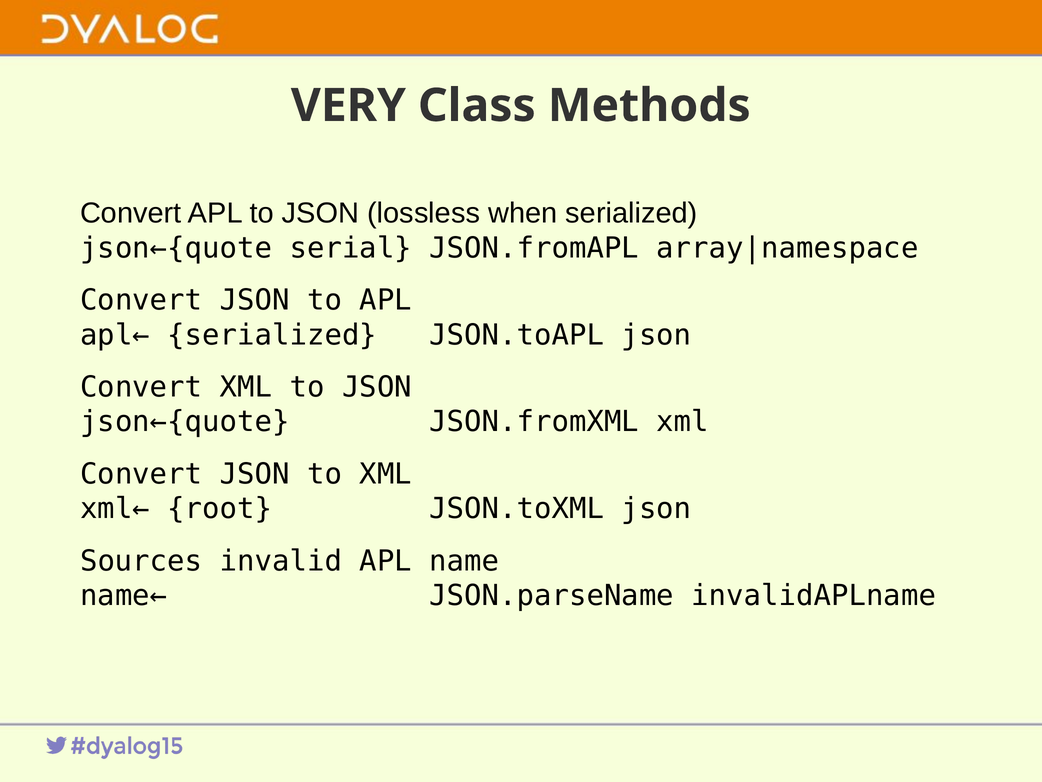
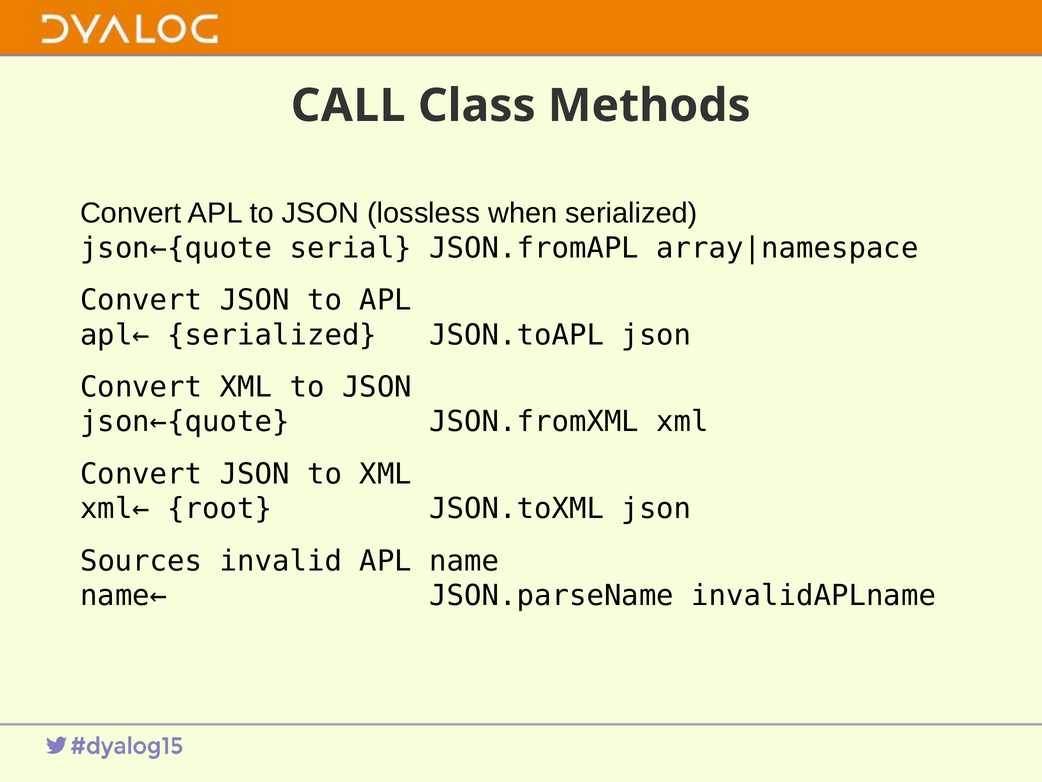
VERY: VERY -> CALL (348, 106)
